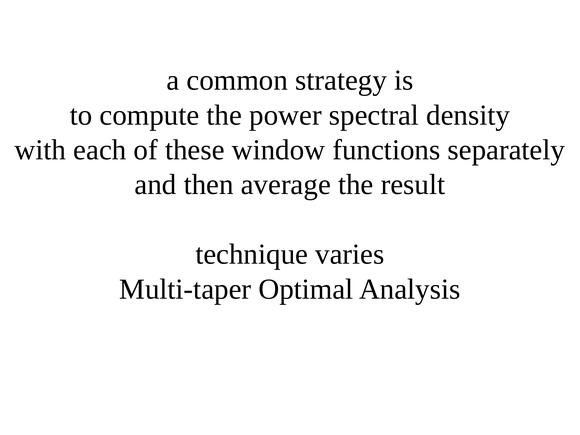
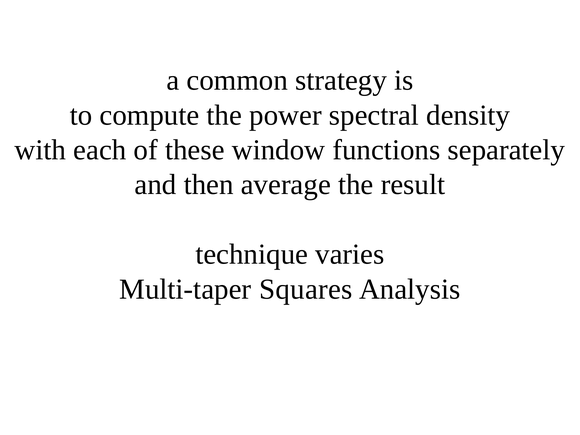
Optimal: Optimal -> Squares (306, 289)
